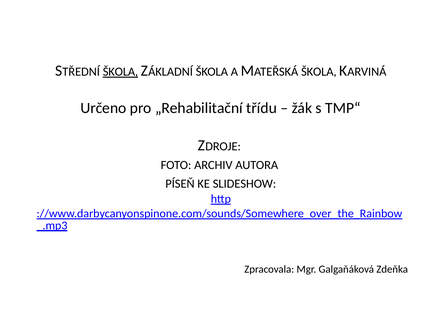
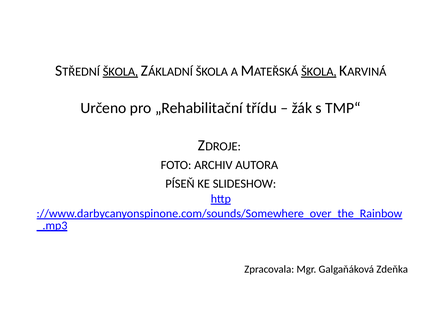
ŠKOLA underline: none -> present (319, 72)
